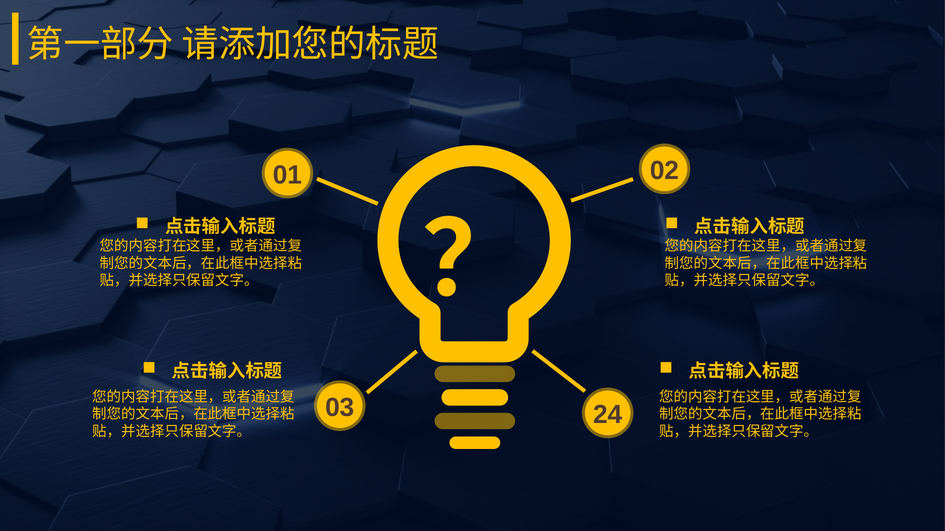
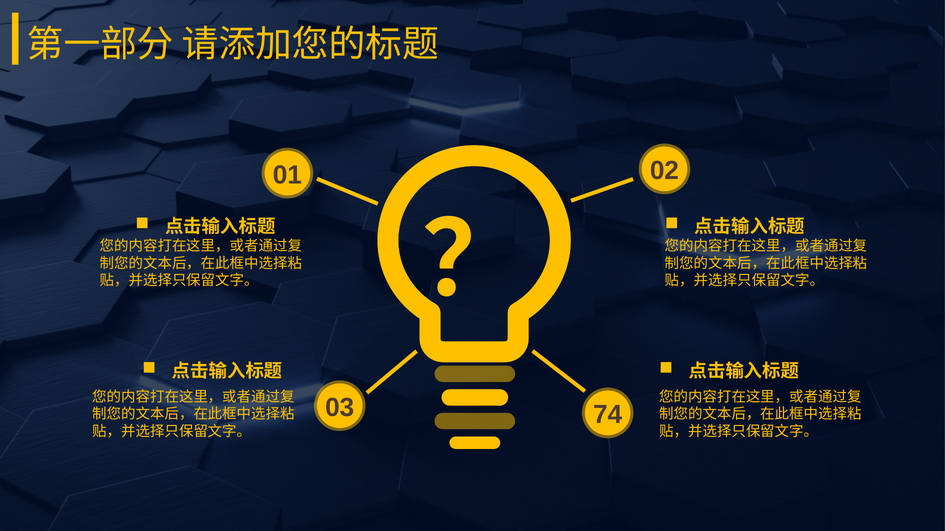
24: 24 -> 74 (608, 415)
